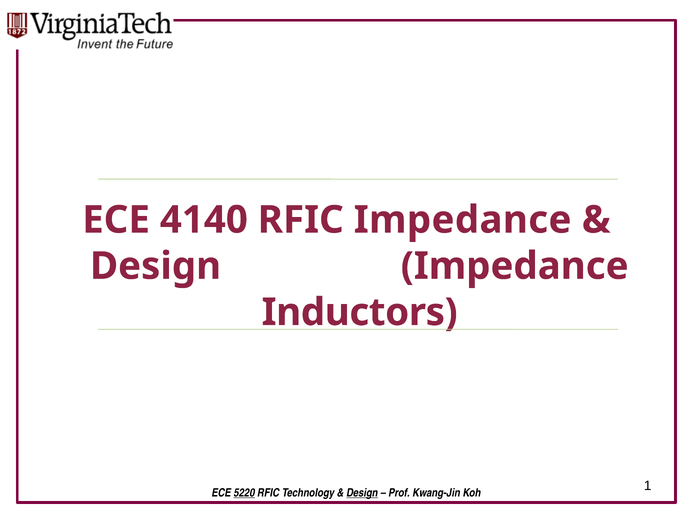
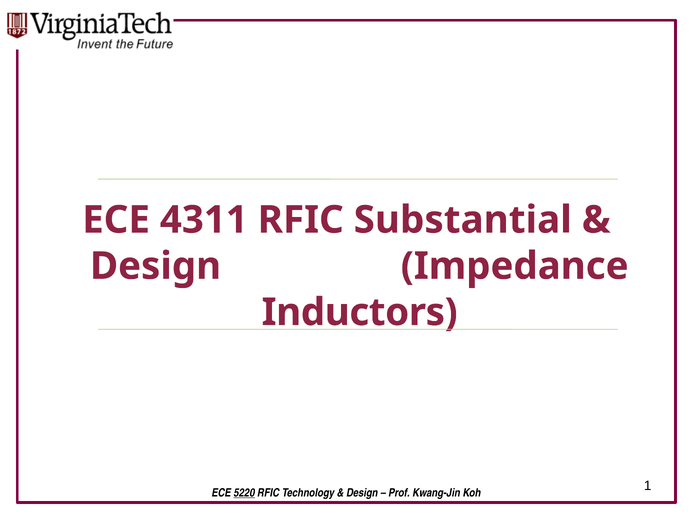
4140: 4140 -> 4311 (204, 220)
RFIC Impedance: Impedance -> Substantial (463, 220)
Design underline: present -> none (362, 493)
